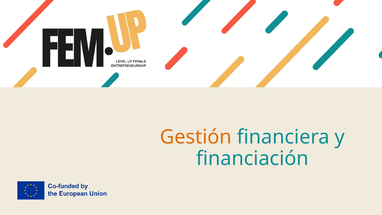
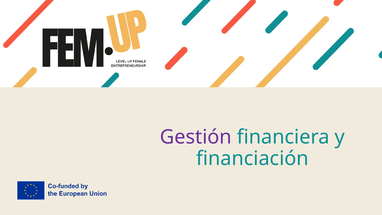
Gestión colour: orange -> purple (196, 137)
